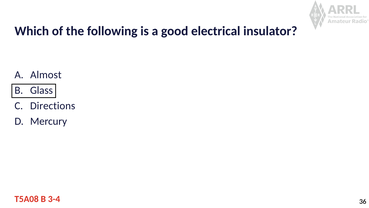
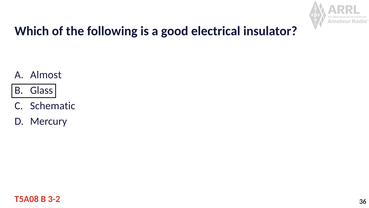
Directions: Directions -> Schematic (53, 105)
3-4: 3-4 -> 3-2 (54, 199)
